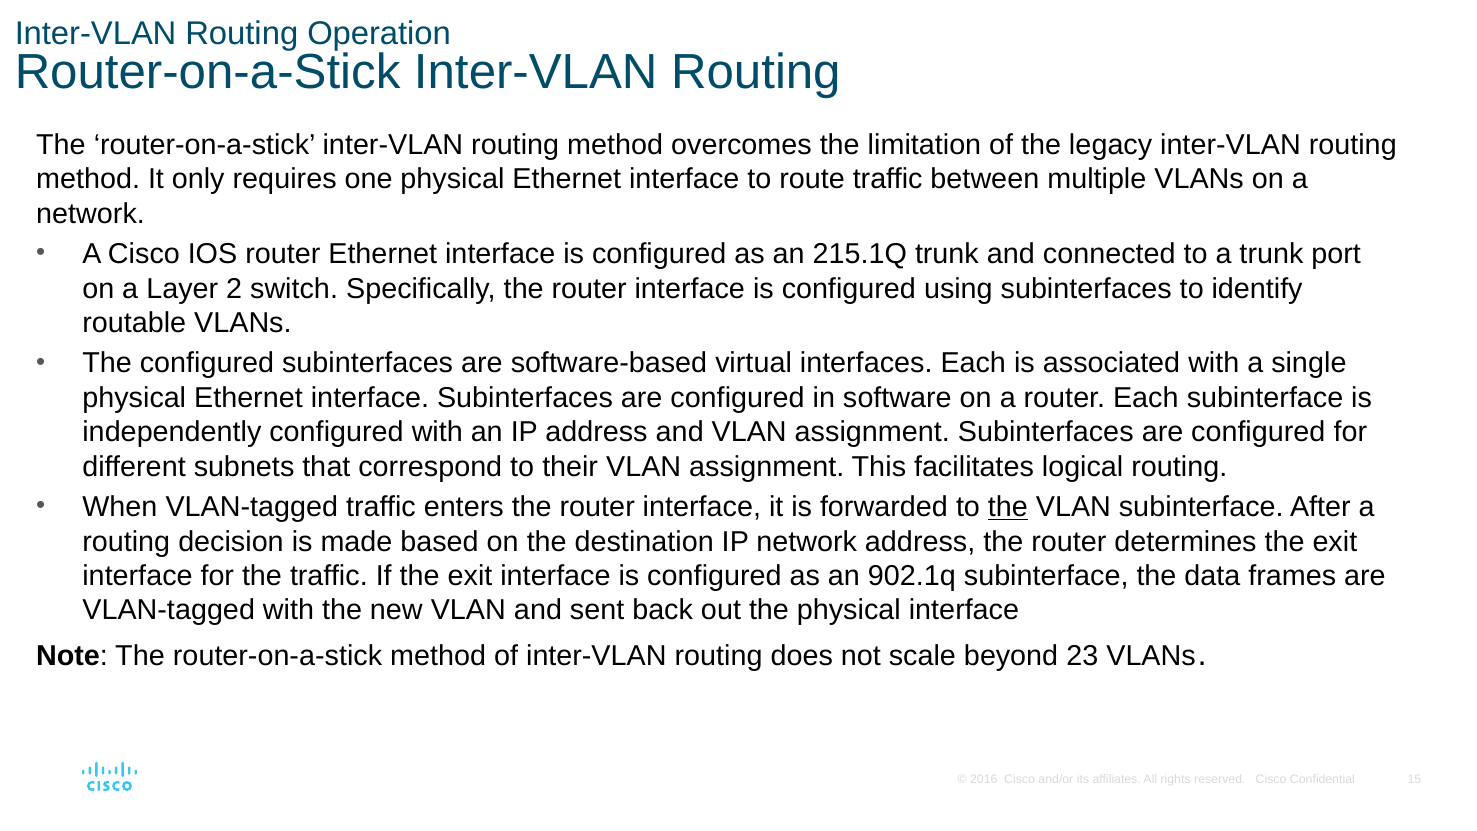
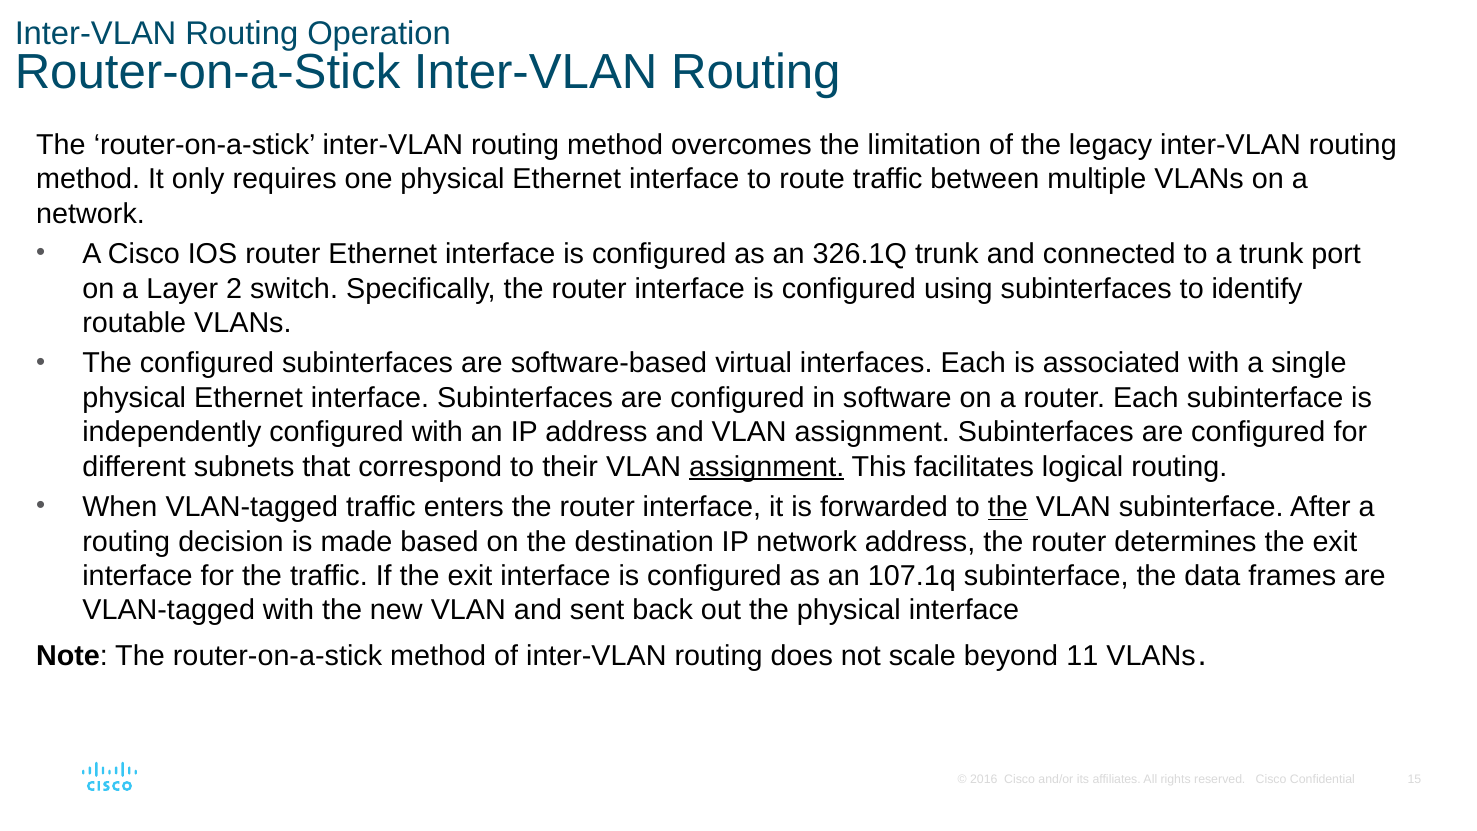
215.1Q: 215.1Q -> 326.1Q (860, 254)
assignment underline: none -> present (767, 467)
902.1q: 902.1q -> 107.1q (912, 576)
23: 23 -> 11 (1082, 656)
